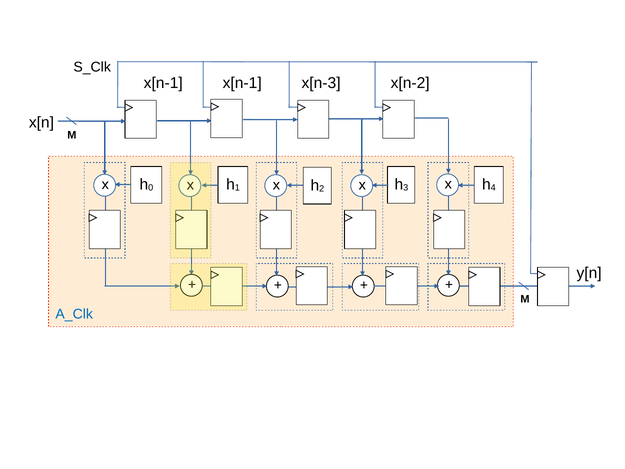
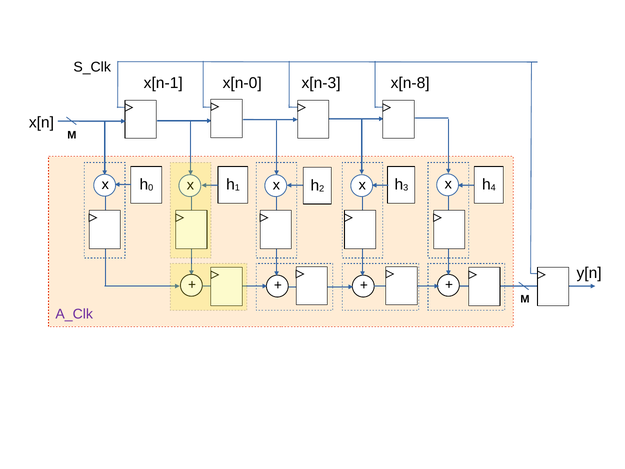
x[n-1 x[n-1: x[n-1 -> x[n-0 (242, 83)
x[n-2: x[n-2 -> x[n-8 (410, 83)
A_Clk colour: blue -> purple (74, 314)
